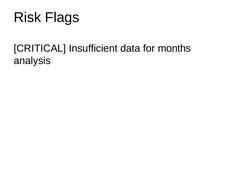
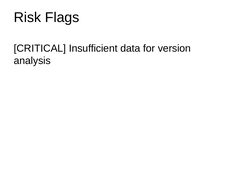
months: months -> version (174, 48)
